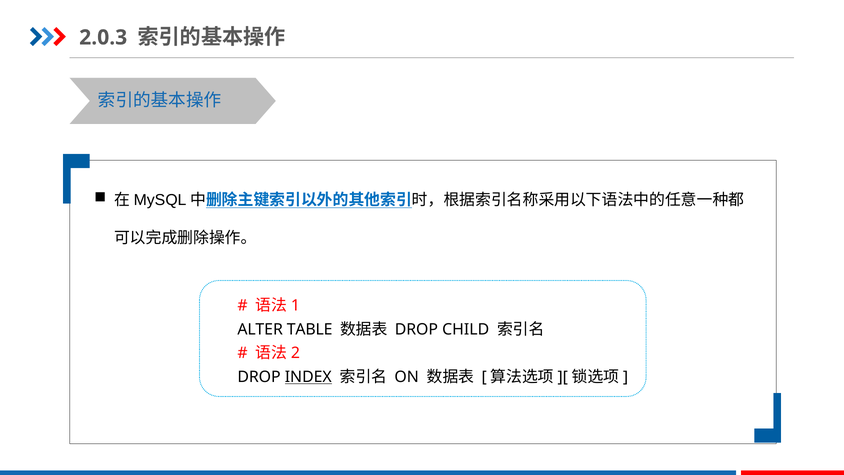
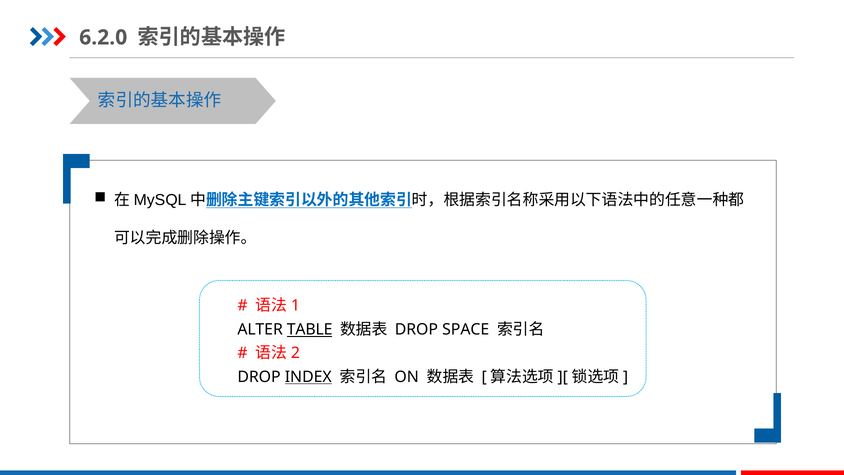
2.0.3: 2.0.3 -> 6.2.0 (103, 37)
TABLE underline: none -> present (310, 329)
CHILD: CHILD -> SPACE (466, 329)
